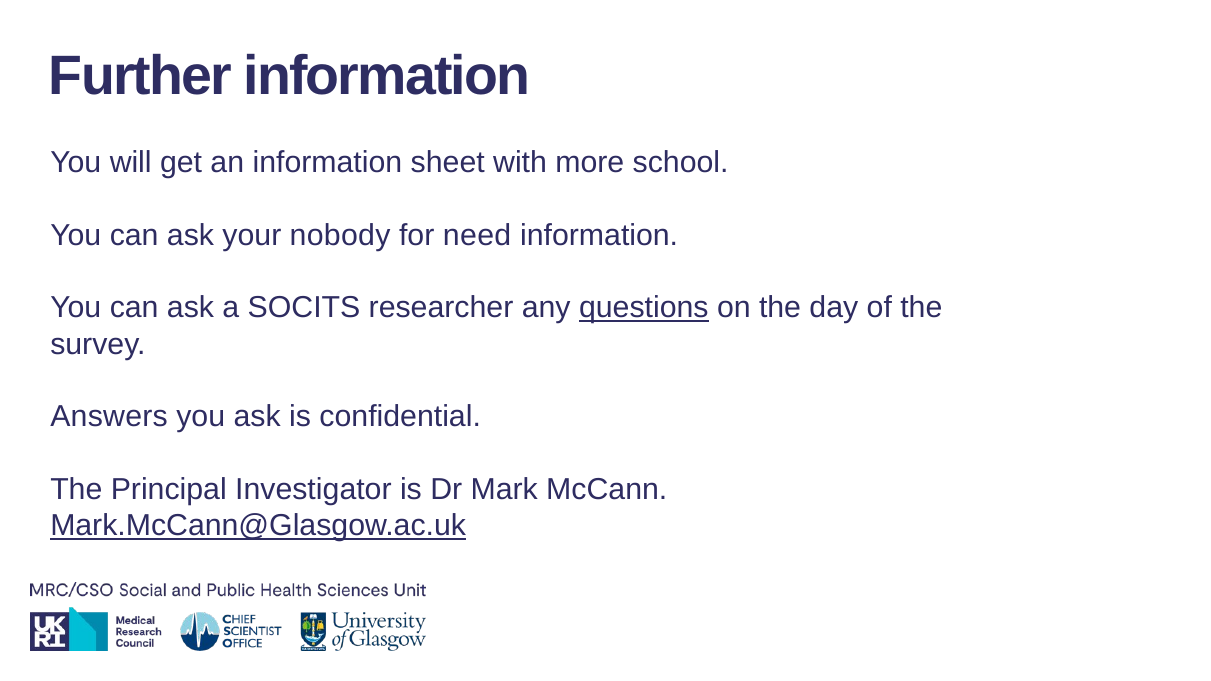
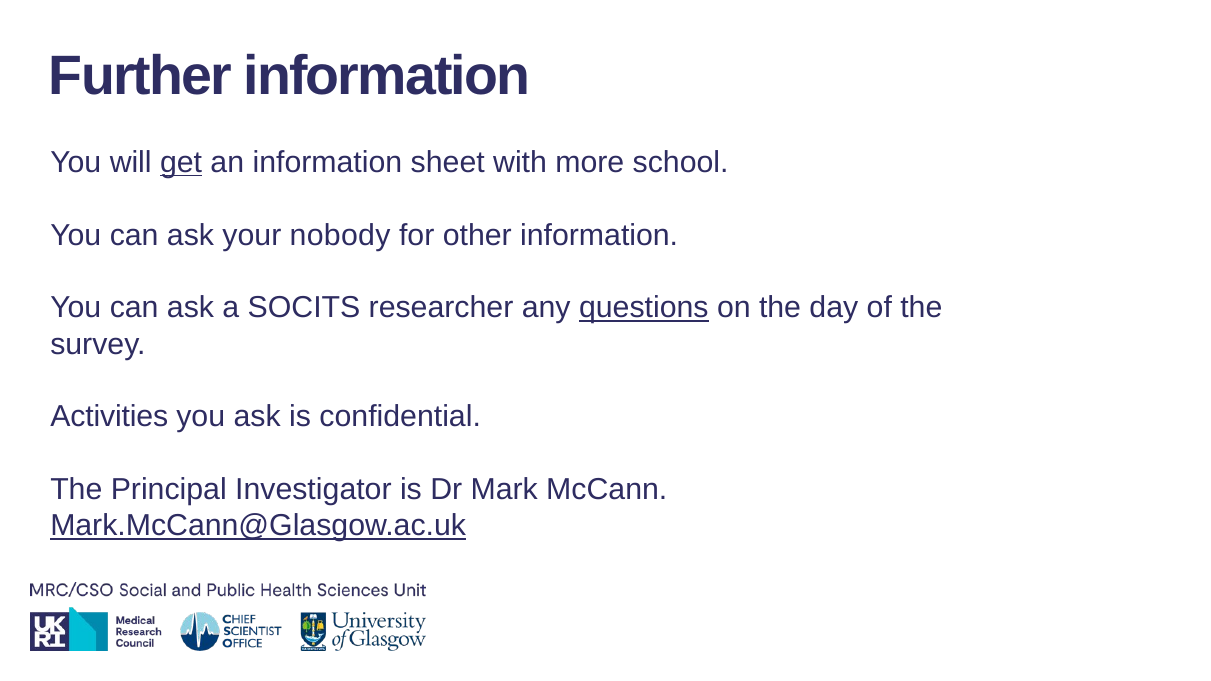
get underline: none -> present (181, 163)
need: need -> other (477, 235)
Answers: Answers -> Activities (109, 417)
